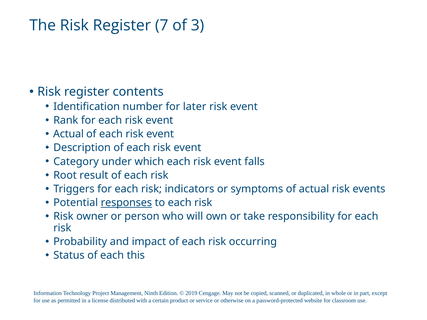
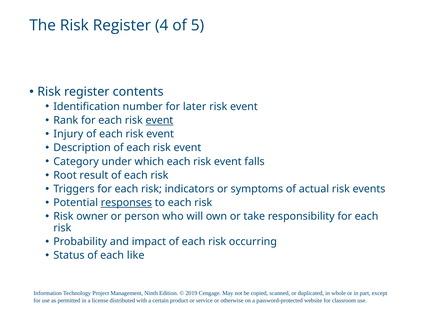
7: 7 -> 4 (162, 25)
3: 3 -> 5 (197, 25)
event underline: none -> present (159, 120)
Actual: Actual -> Injury (68, 134)
this: this -> like (136, 256)
